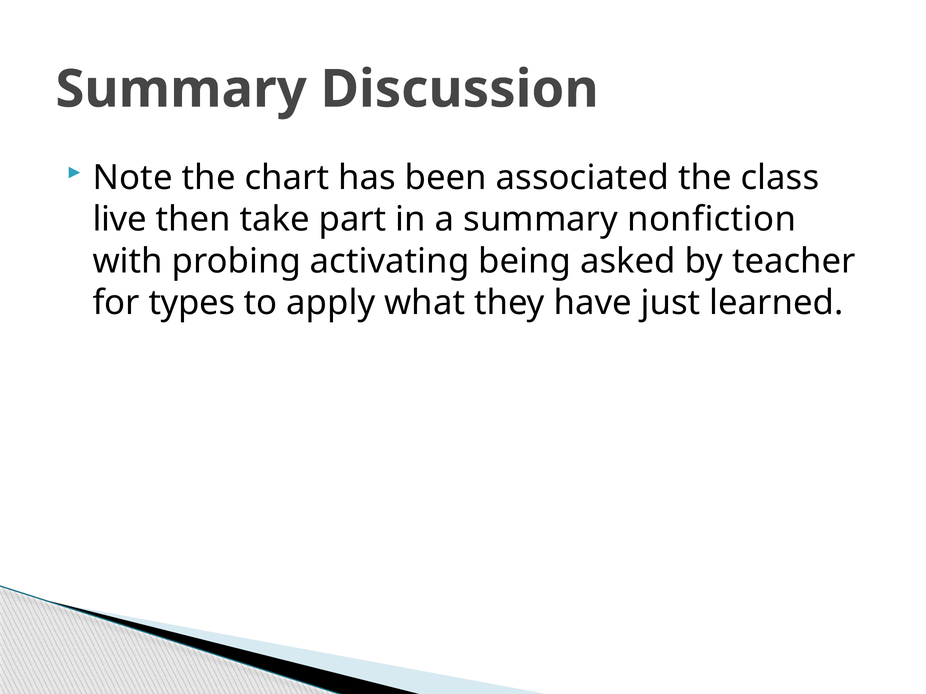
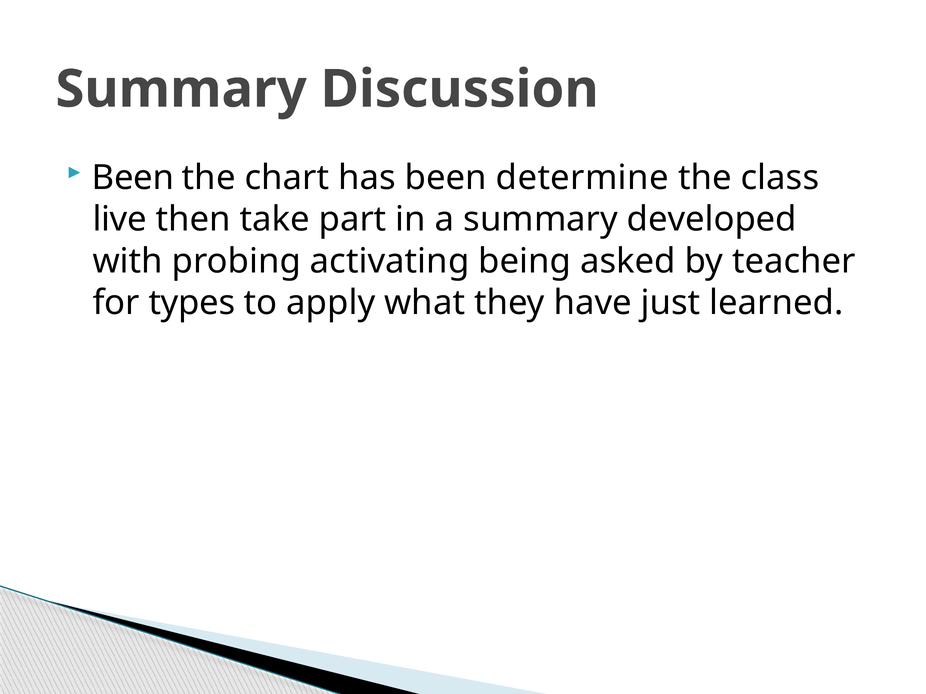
Note: Note -> Been (133, 178)
associated: associated -> determine (582, 178)
nonfiction: nonfiction -> developed (712, 220)
